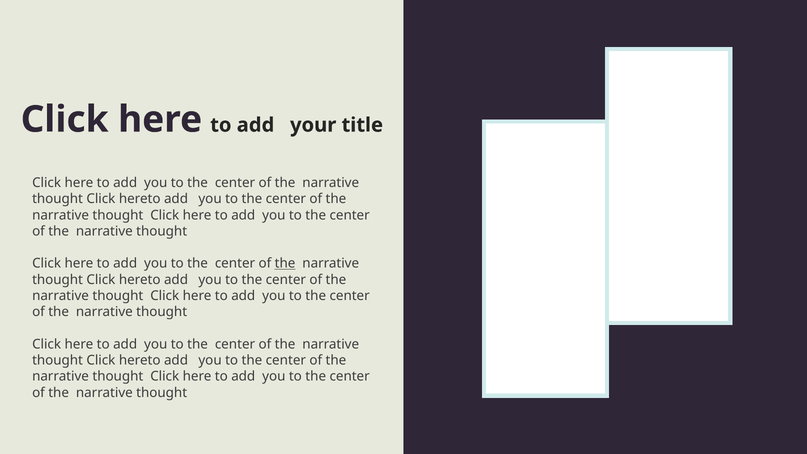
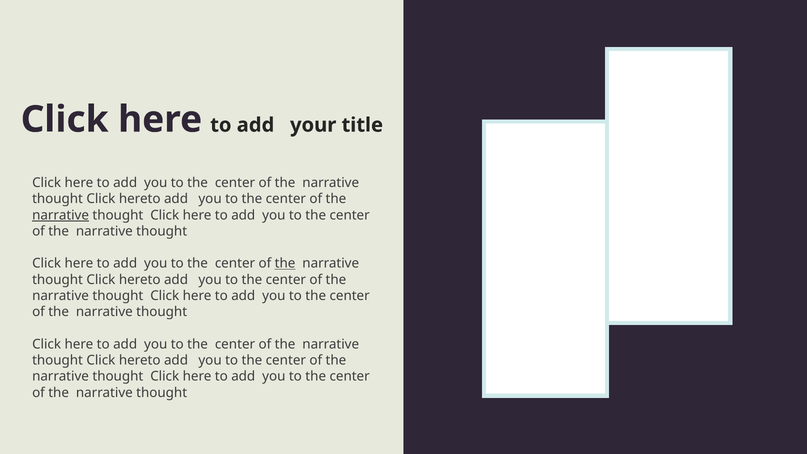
narrative underline: none -> present (61, 215)
